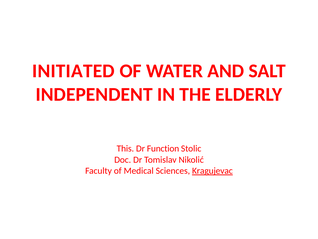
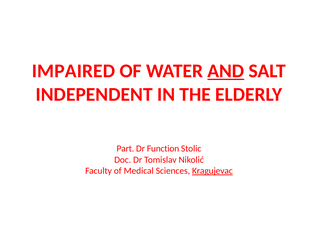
INITIATED: INITIATED -> IMPAIRED (73, 71)
AND underline: none -> present (226, 71)
This: This -> Part (125, 148)
